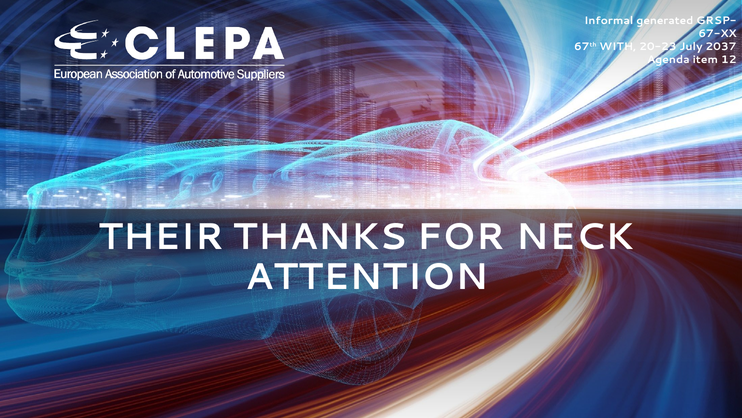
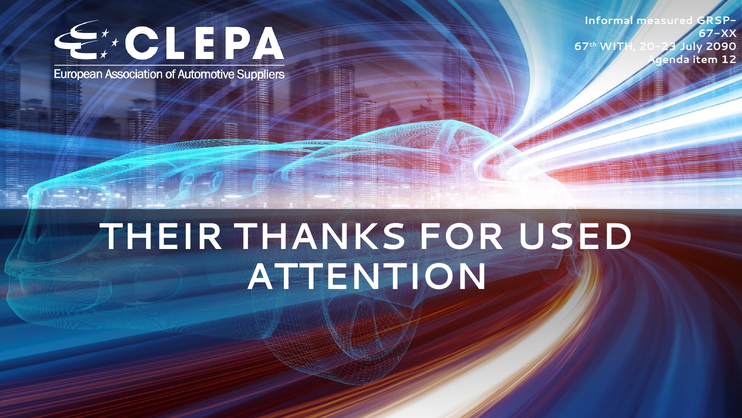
generated: generated -> measured (665, 20)
2037: 2037 -> 2090 (721, 46)
NECK: NECK -> USED (575, 236)
